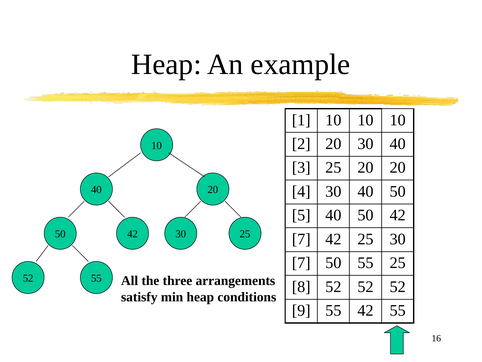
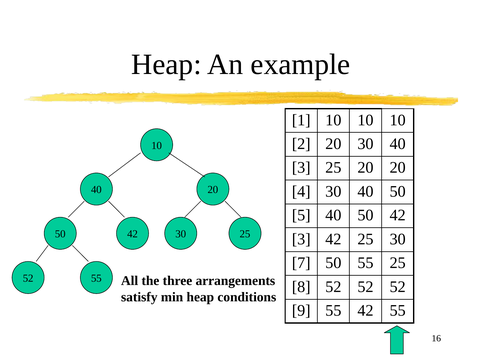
7: 7 -> 3 (301, 239)
